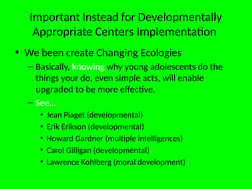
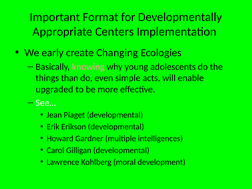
Instead: Instead -> Format (101, 17)
been: been -> early (53, 53)
knowing colour: white -> pink (88, 67)
your: your -> than (70, 78)
